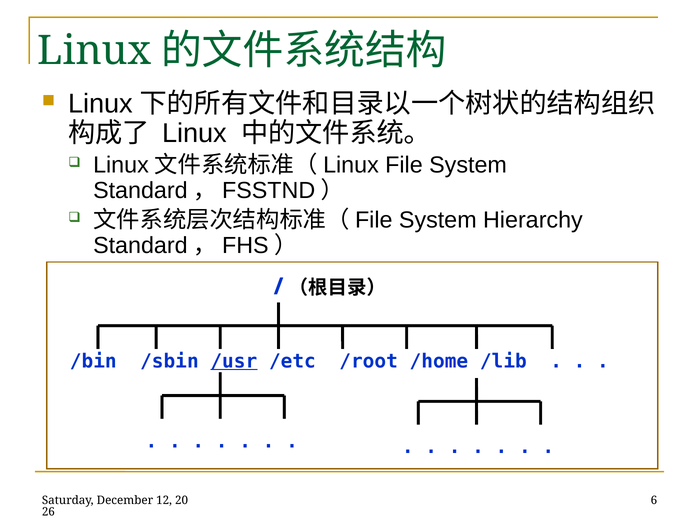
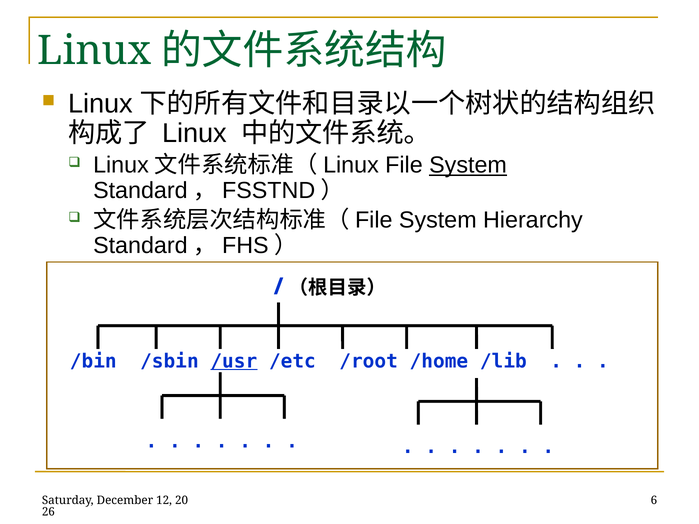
System underline: none -> present (468, 165)
